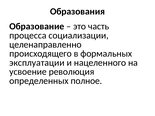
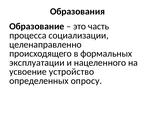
революция: революция -> устройство (71, 72)
полное: полное -> опросу (86, 81)
